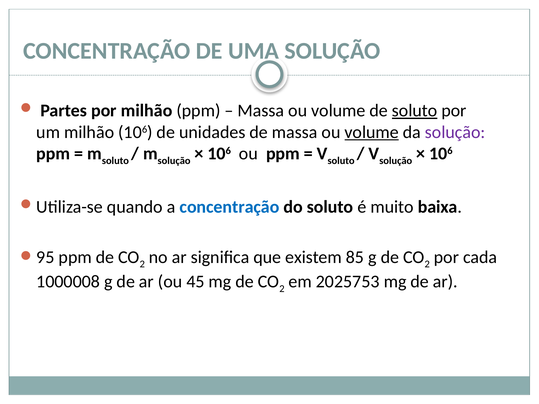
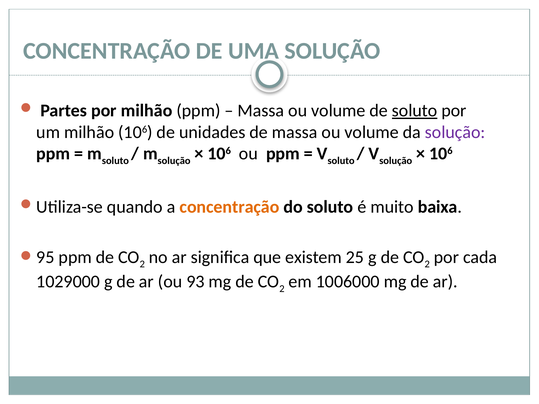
volume underline: present -> none (372, 132)
concentração colour: blue -> orange (229, 207)
85: 85 -> 25 (355, 257)
1000008: 1000008 -> 1029000 (68, 282)
45: 45 -> 93 (195, 282)
2025753: 2025753 -> 1006000 (348, 282)
